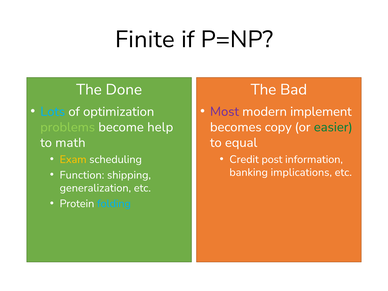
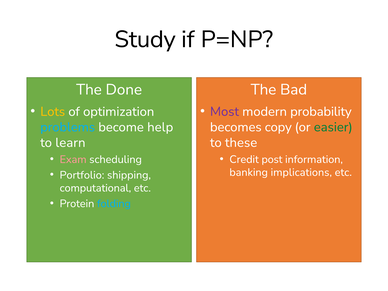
Finite: Finite -> Study (145, 39)
implement: implement -> probability (321, 112)
Lots colour: light blue -> yellow (53, 112)
problems colour: light green -> light blue (68, 127)
equal: equal -> these (241, 143)
math: math -> learn (70, 143)
Exam colour: yellow -> pink (73, 159)
Function: Function -> Portfolio (82, 175)
generalization: generalization -> computational (95, 188)
